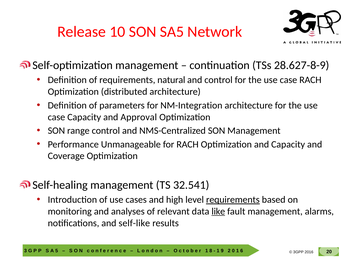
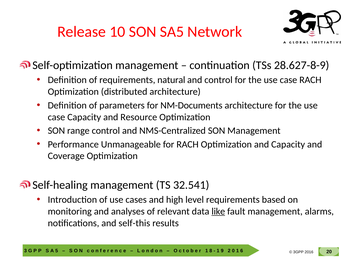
NM-Integration: NM-Integration -> NM-Documents (191, 105)
Approval: Approval -> Resource (139, 117)
requirements underline: present -> none (233, 200)
self-like: self-like -> self-this (134, 223)
